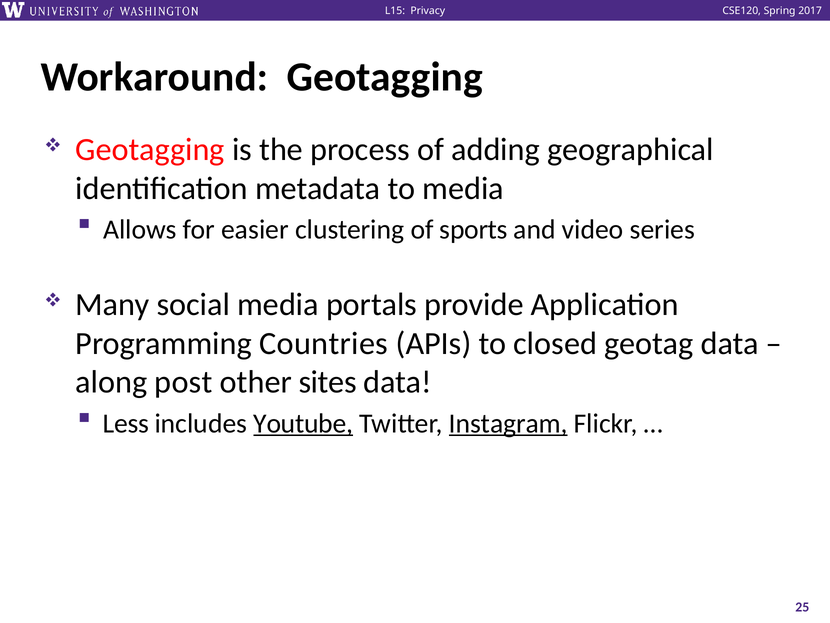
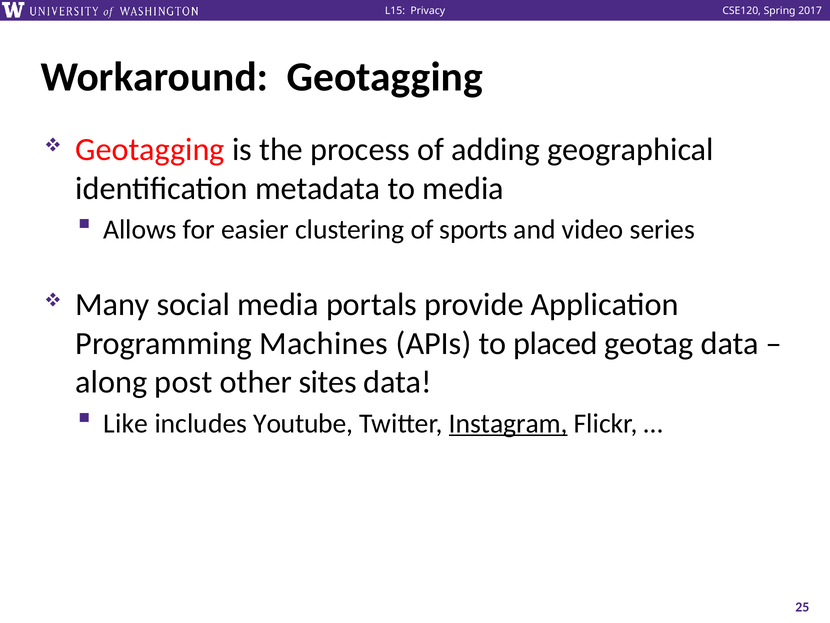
Countries: Countries -> Machines (324, 343)
closed: closed -> placed (555, 343)
Less: Less -> Like (126, 423)
Youtube underline: present -> none (303, 423)
